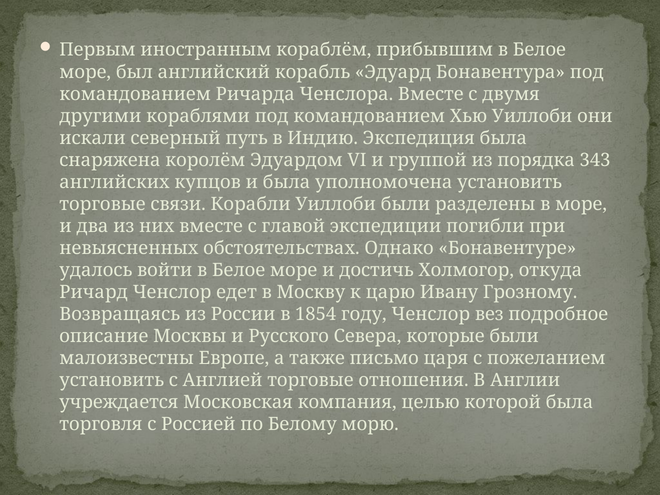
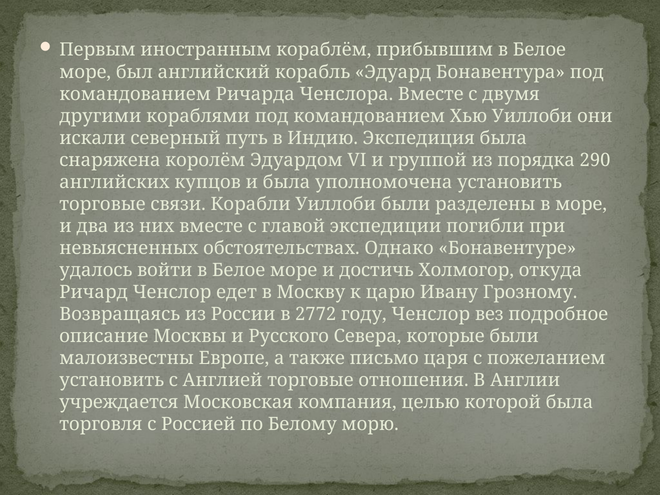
343: 343 -> 290 (595, 160)
1854: 1854 -> 2772 (316, 314)
